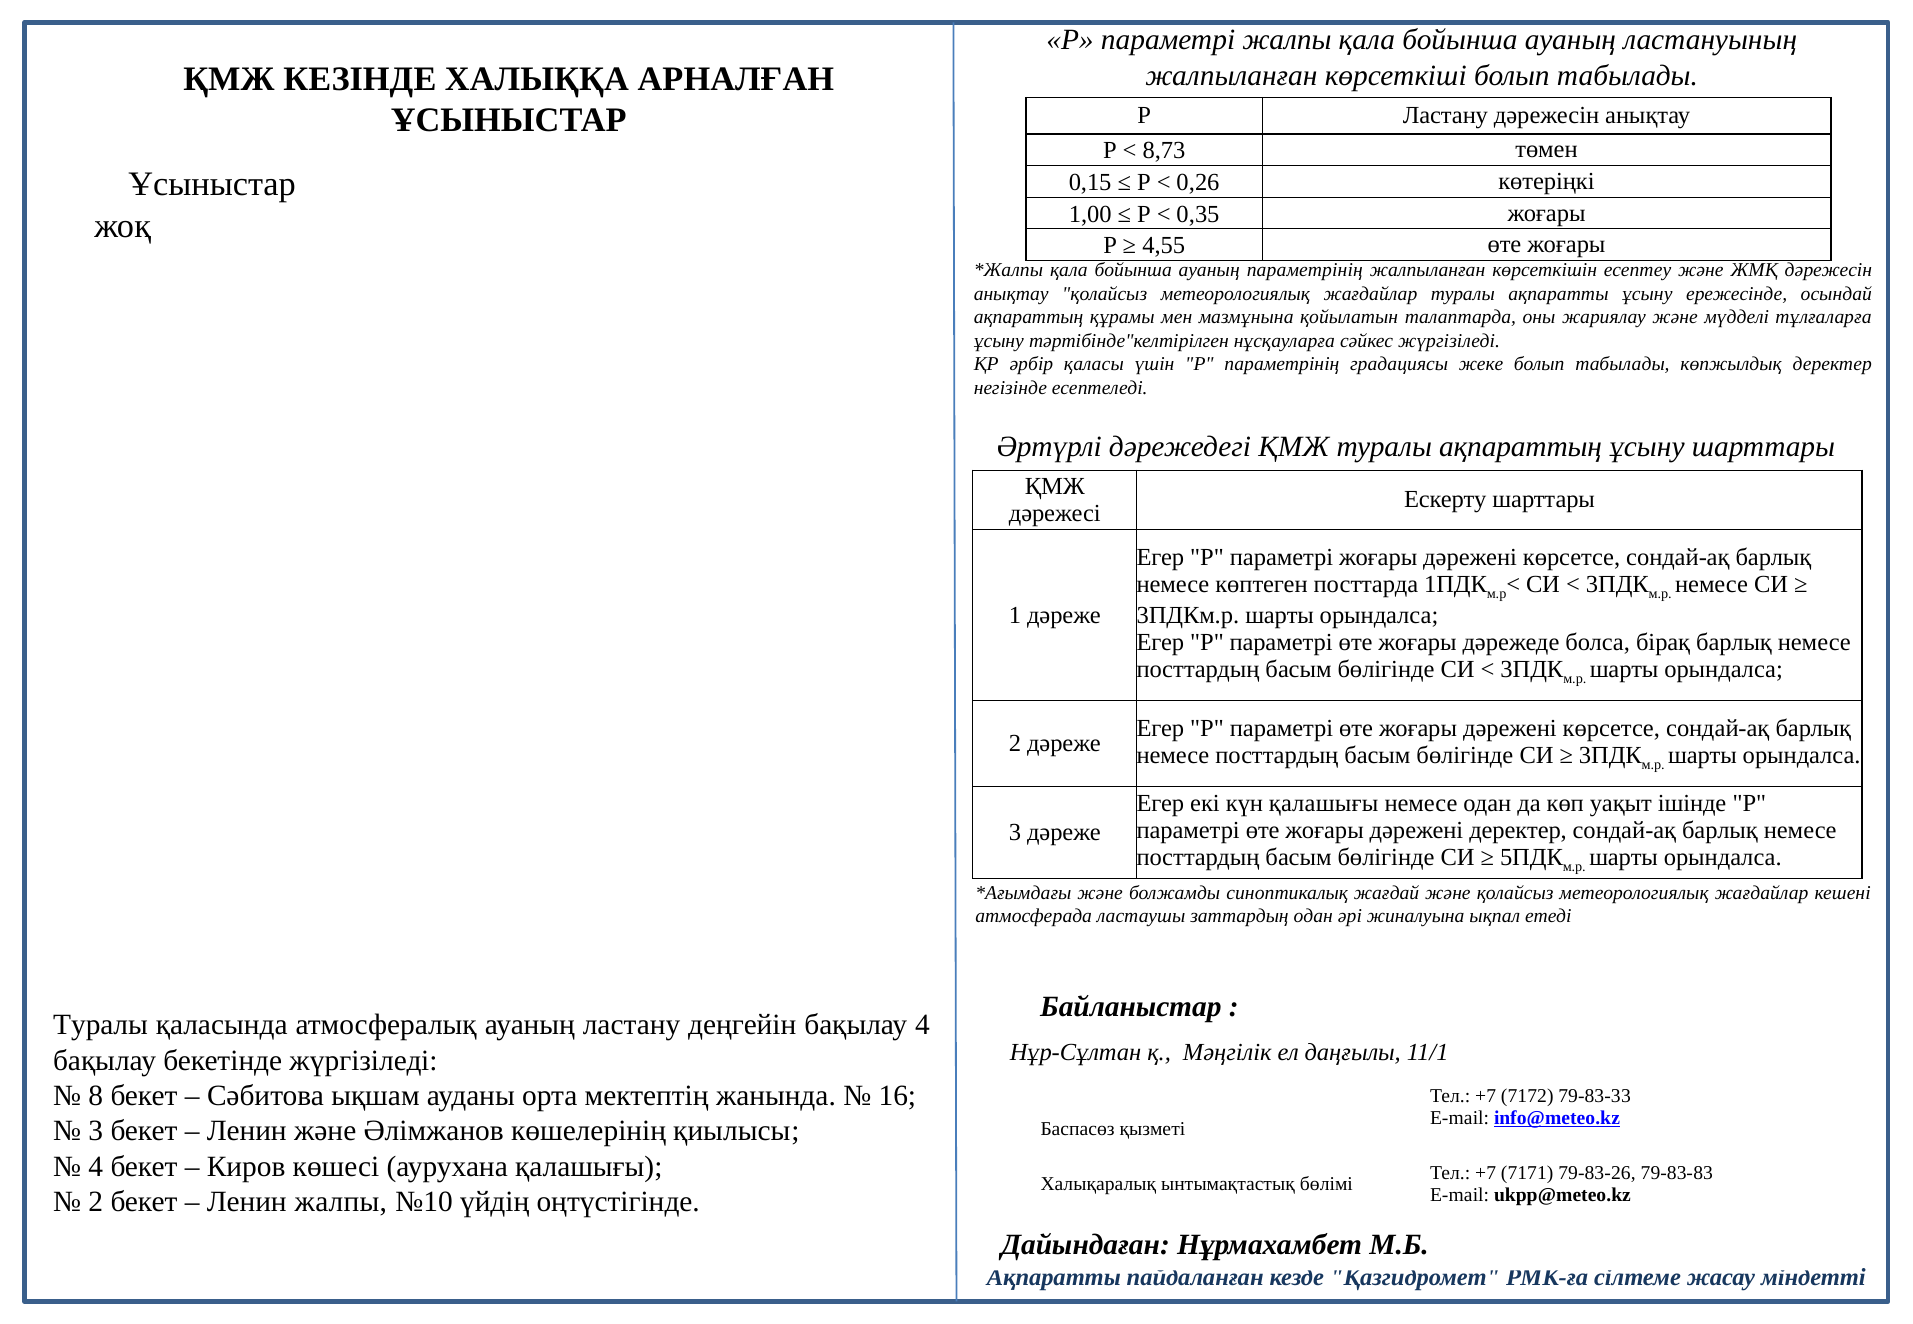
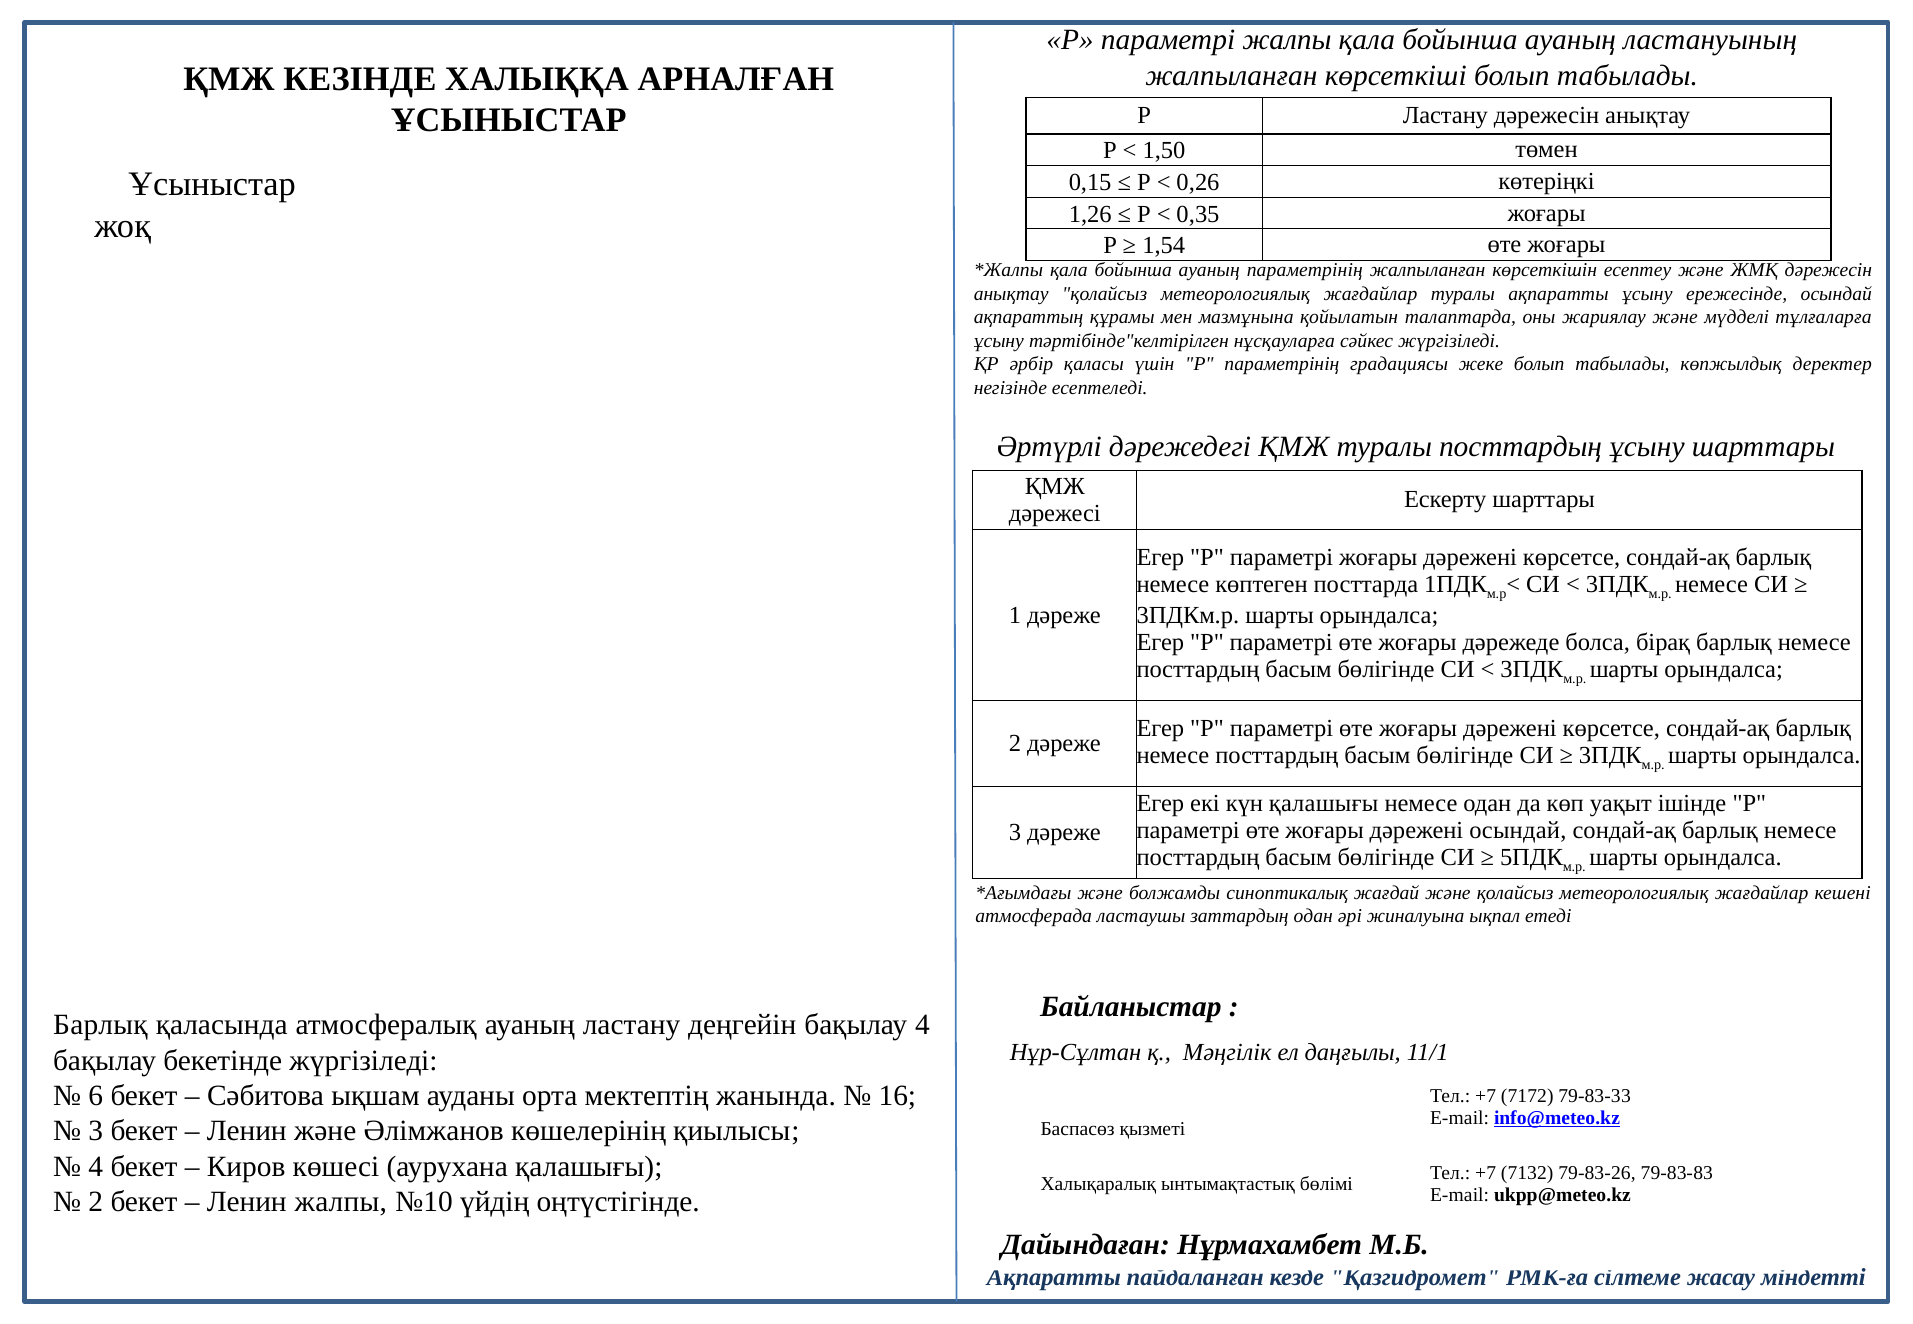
8,73: 8,73 -> 1,50 (1164, 151)
1,00: 1,00 -> 1,26 (1090, 214)
4,55: 4,55 -> 1,54 (1164, 246)
туралы ақпараттың: ақпараттың -> посттардың (1521, 447)
дәрежені деректер: деректер -> осындай (1518, 831)
Туралы: Туралы -> Барлық (100, 1025)
8: 8 -> 6 (96, 1096)
7171: 7171 -> 7132 (1527, 1173)
